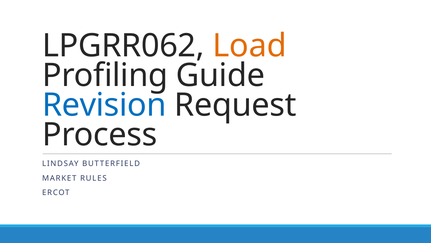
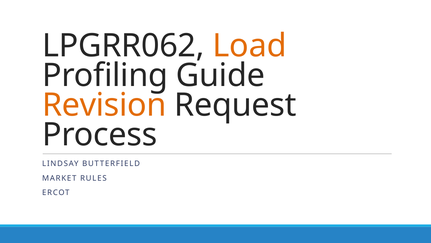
Revision colour: blue -> orange (104, 105)
